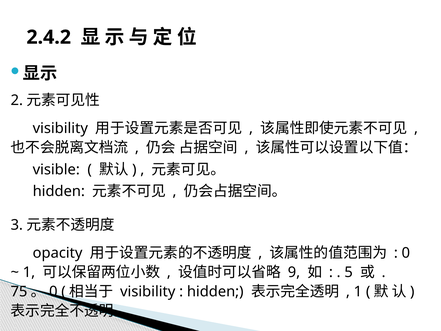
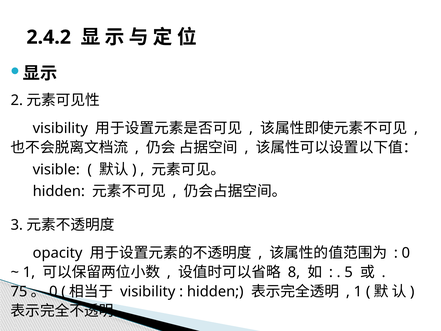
9: 9 -> 8 (294, 272)
